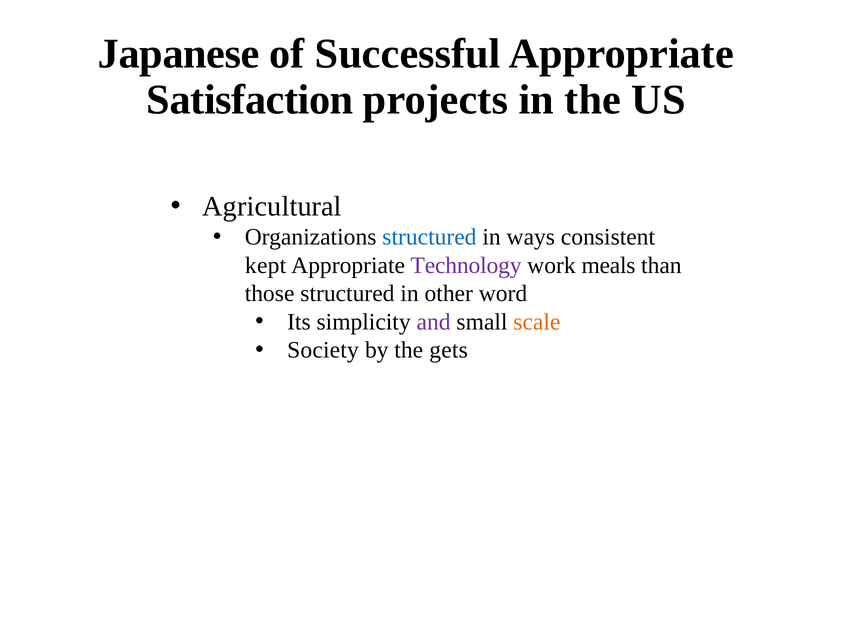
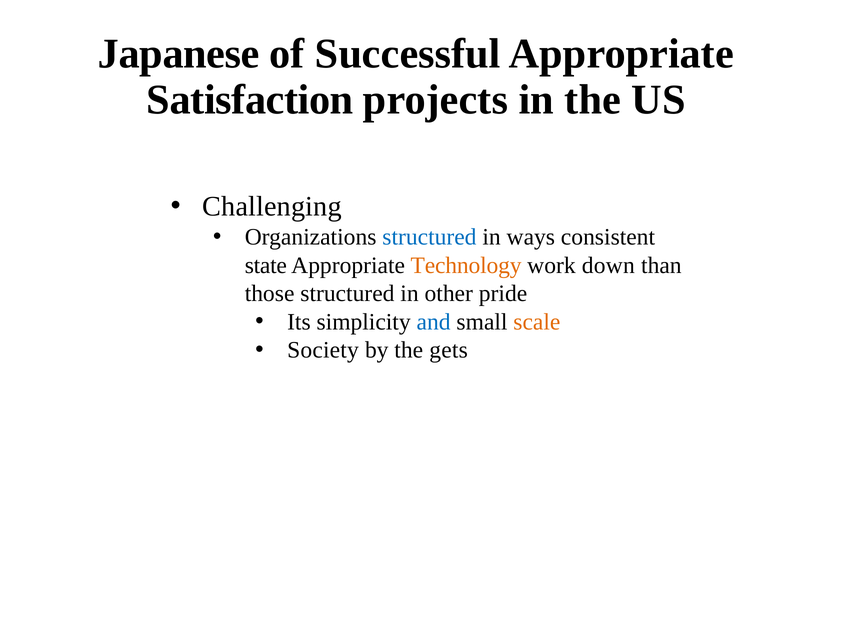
Agricultural: Agricultural -> Challenging (272, 207)
kept: kept -> state (266, 266)
Technology colour: purple -> orange (466, 266)
meals: meals -> down (608, 266)
word: word -> pride (503, 294)
and colour: purple -> blue (434, 322)
